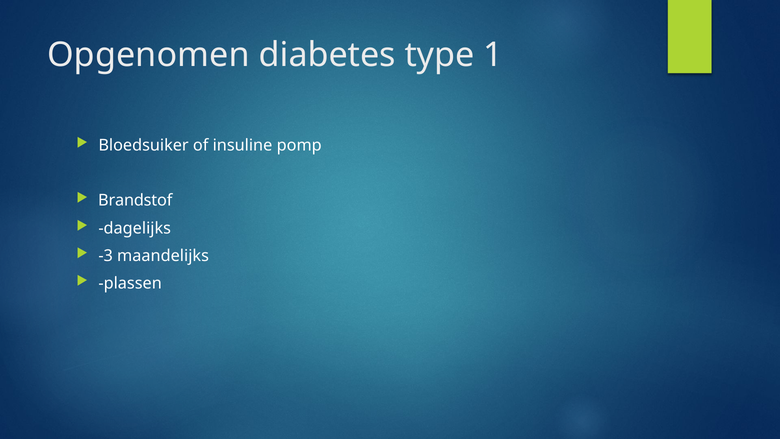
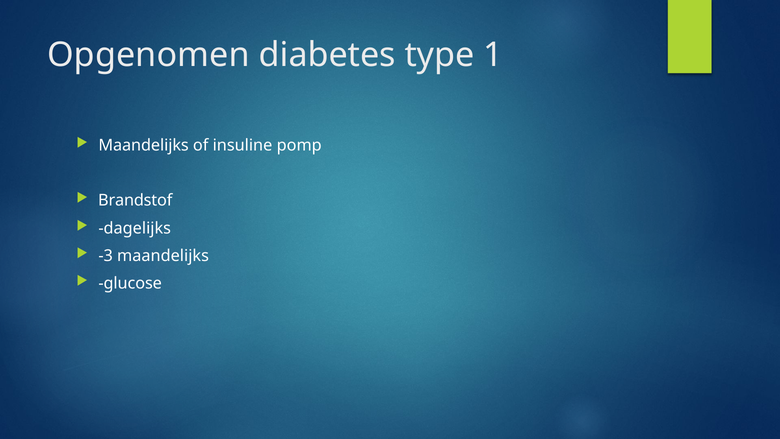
Bloedsuiker: Bloedsuiker -> Maandelijks (144, 145)
plassen: plassen -> glucose (130, 283)
